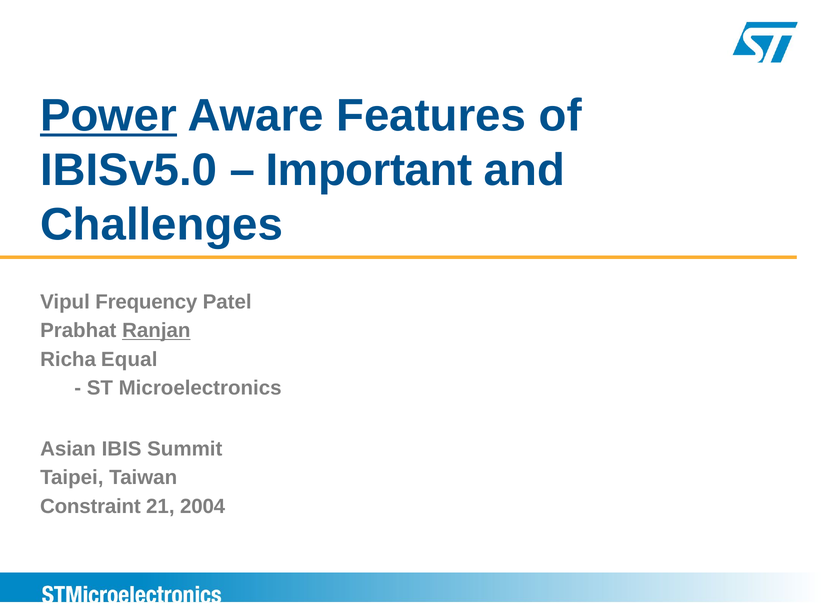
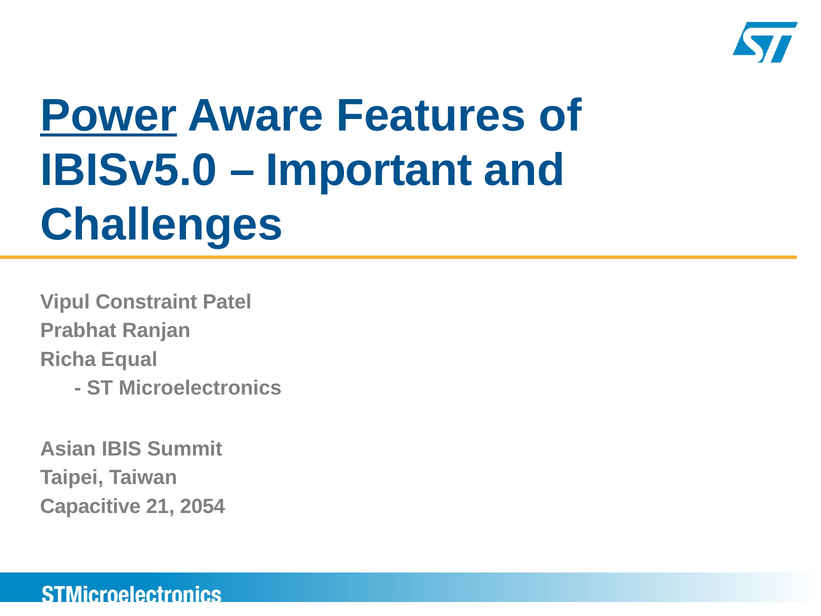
Frequency: Frequency -> Constraint (146, 302)
Ranjan underline: present -> none (156, 331)
Constraint: Constraint -> Capacitive (90, 506)
2004: 2004 -> 2054 (203, 506)
